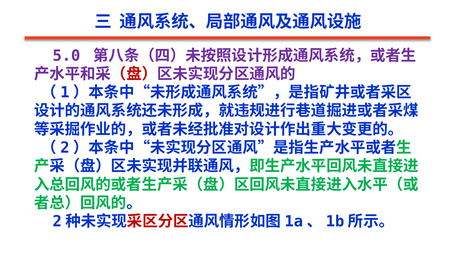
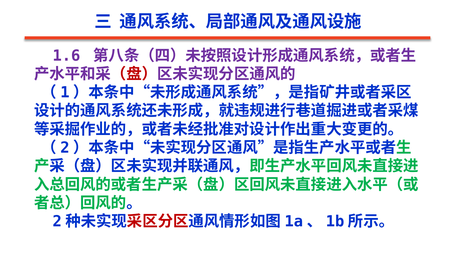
5.0: 5.0 -> 1.6 (66, 56)
